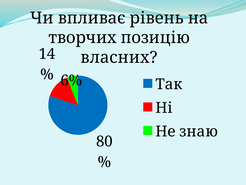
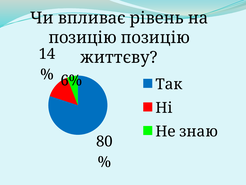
творчих: творчих -> позицію (83, 38)
власних: власних -> життєву (119, 57)
